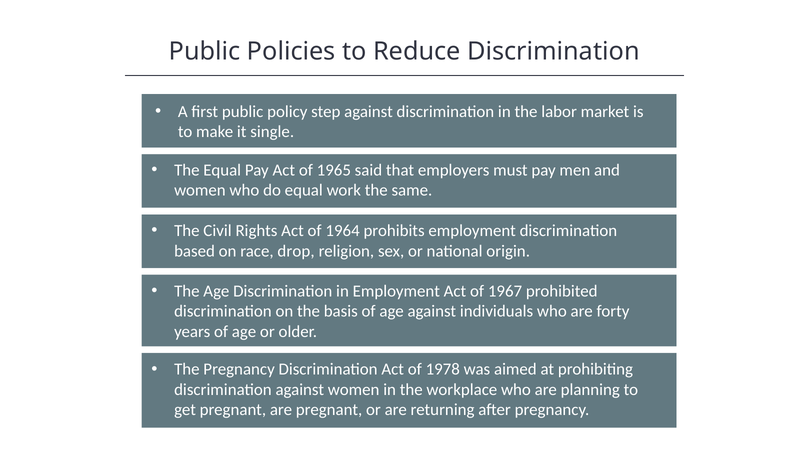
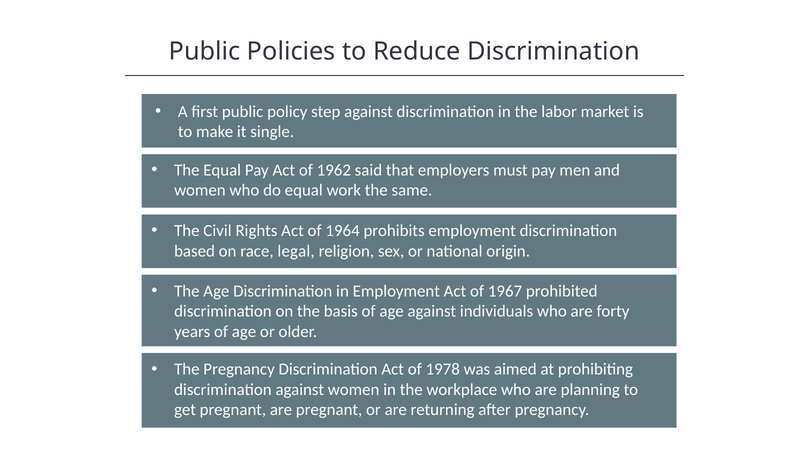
1965: 1965 -> 1962 (334, 170)
drop: drop -> legal (296, 251)
